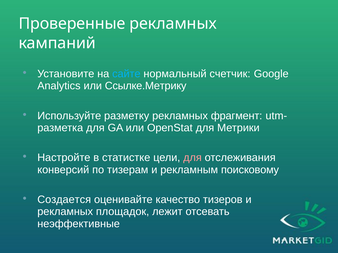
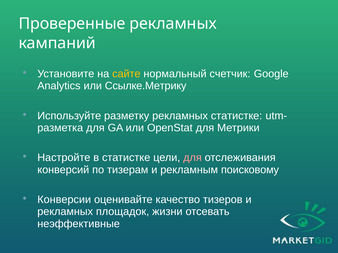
сайте colour: light blue -> yellow (126, 74)
рекламных фрагмент: фрагмент -> статистке (237, 116)
Создается: Создается -> Конверсии (64, 200)
лежит: лежит -> жизни (167, 212)
